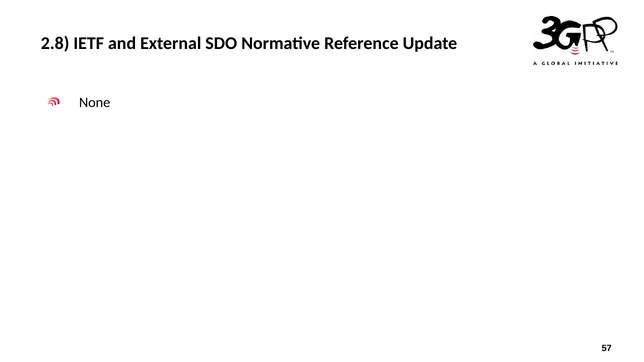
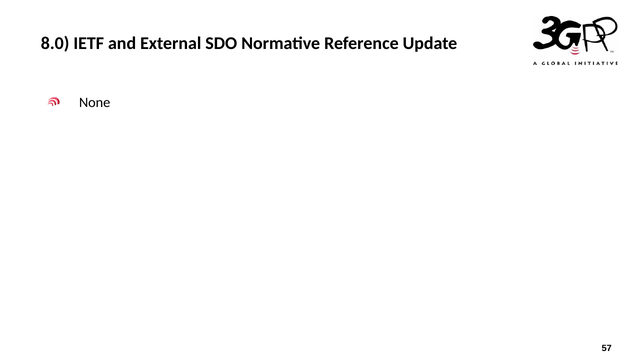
2.8: 2.8 -> 8.0 (55, 43)
